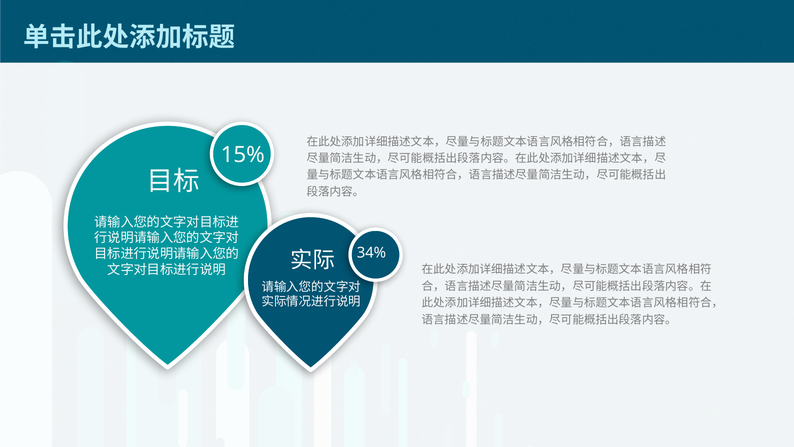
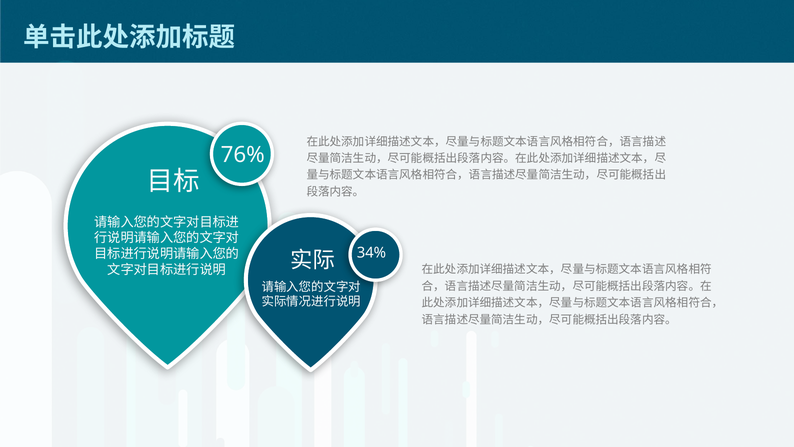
15%: 15% -> 76% (243, 155)
